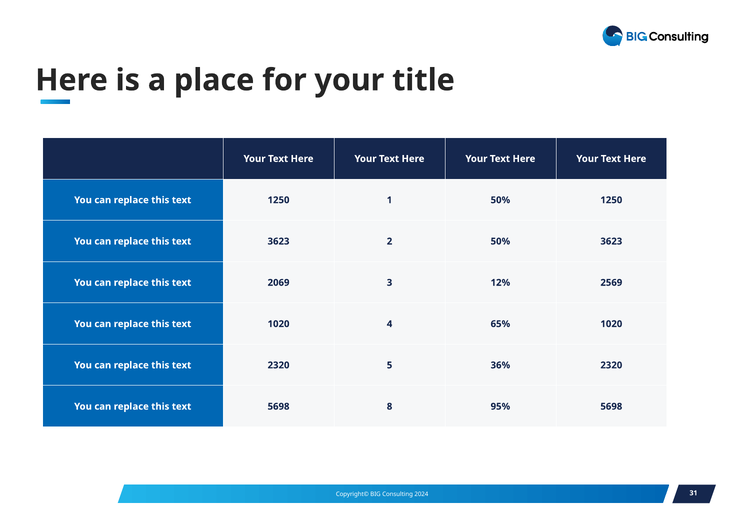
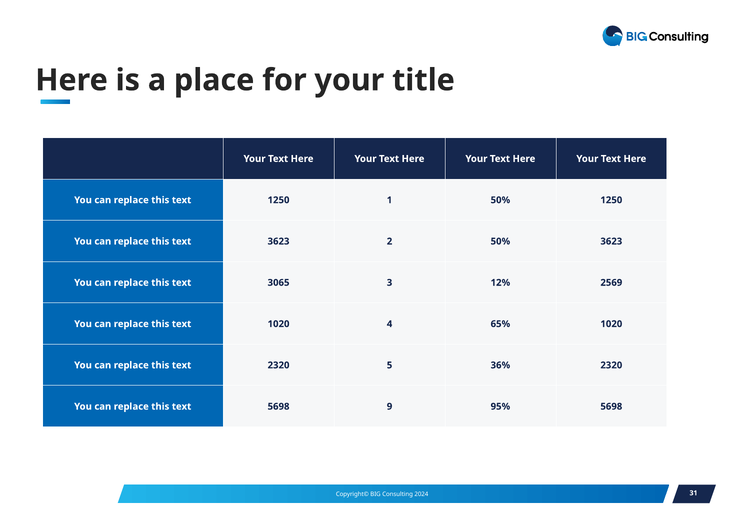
2069: 2069 -> 3065 (279, 283)
8: 8 -> 9 (390, 406)
